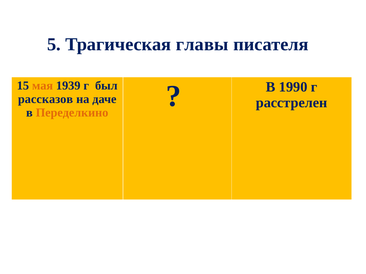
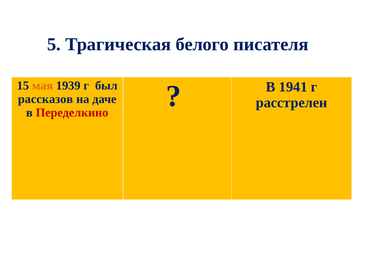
главы: главы -> белого (202, 44)
1990: 1990 -> 1941 (293, 87)
Переделкино colour: orange -> red (72, 113)
